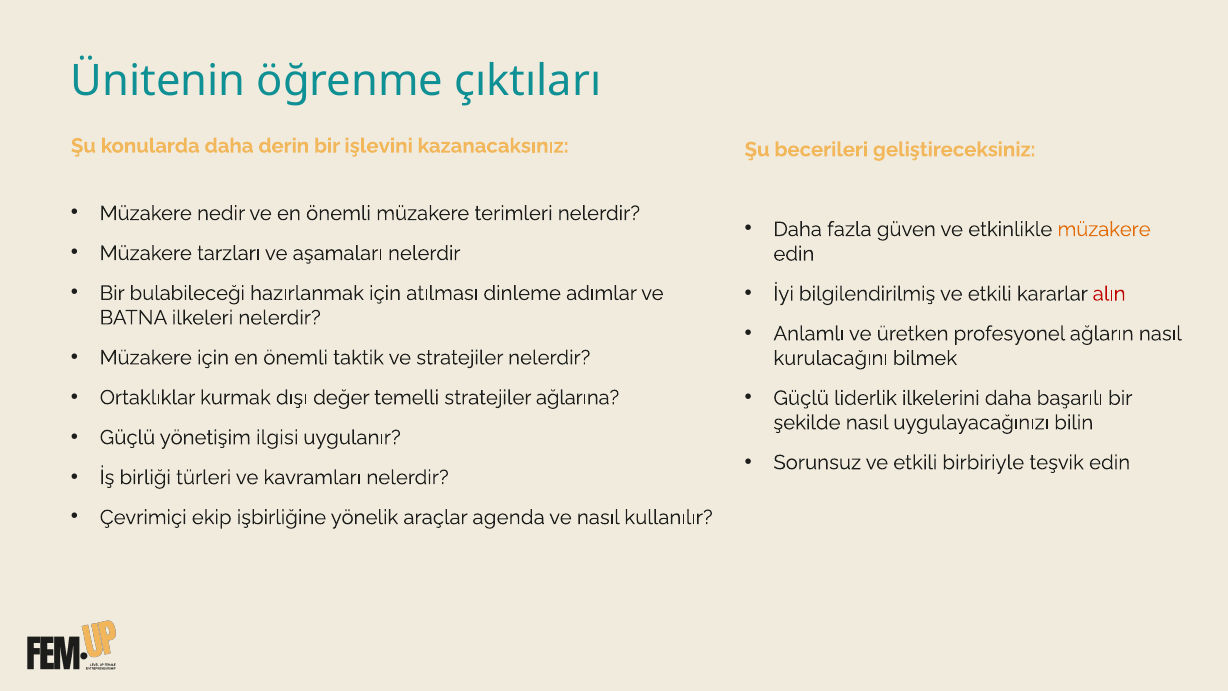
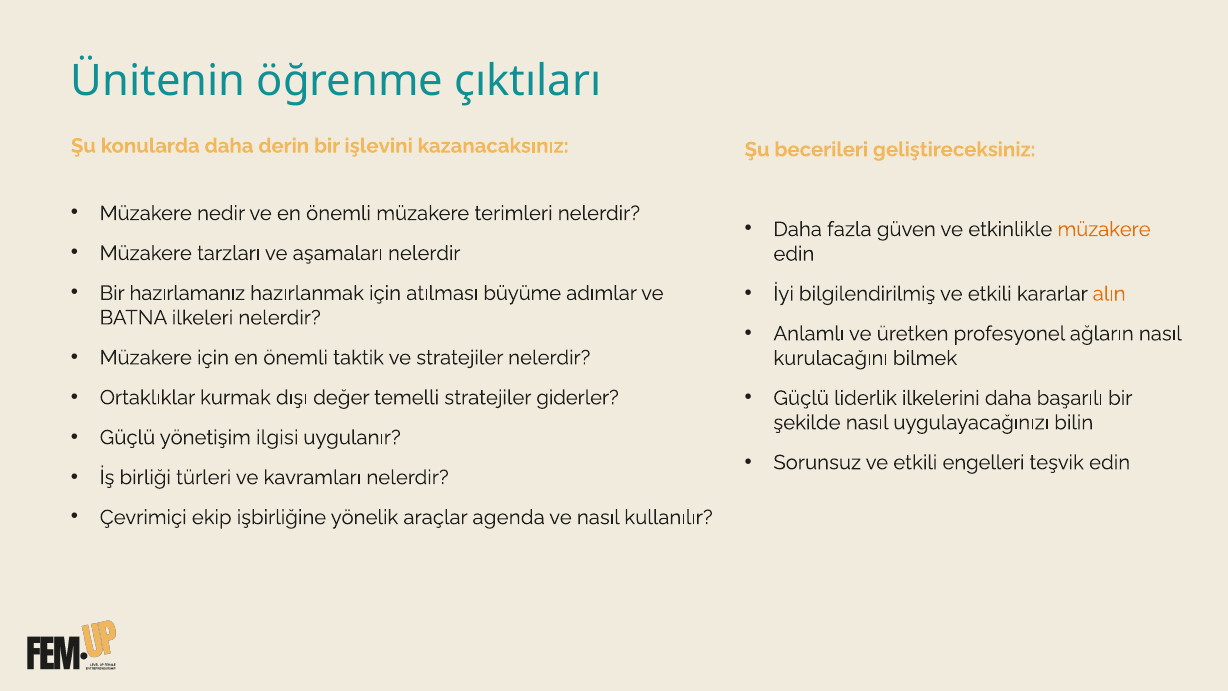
bulabileceği: bulabileceği -> hazırlamanız (187, 293)
dinleme: dinleme -> büyüme (522, 293)
alın colour: red -> orange (1109, 294)
ağlarına: ağlarına -> giderler (578, 397)
birbiriyle: birbiriyle -> engelleri (983, 462)
